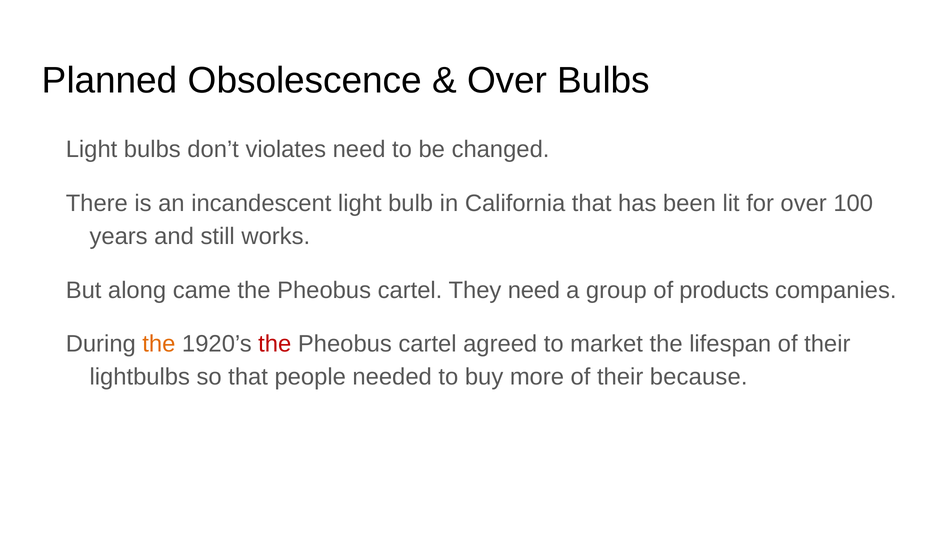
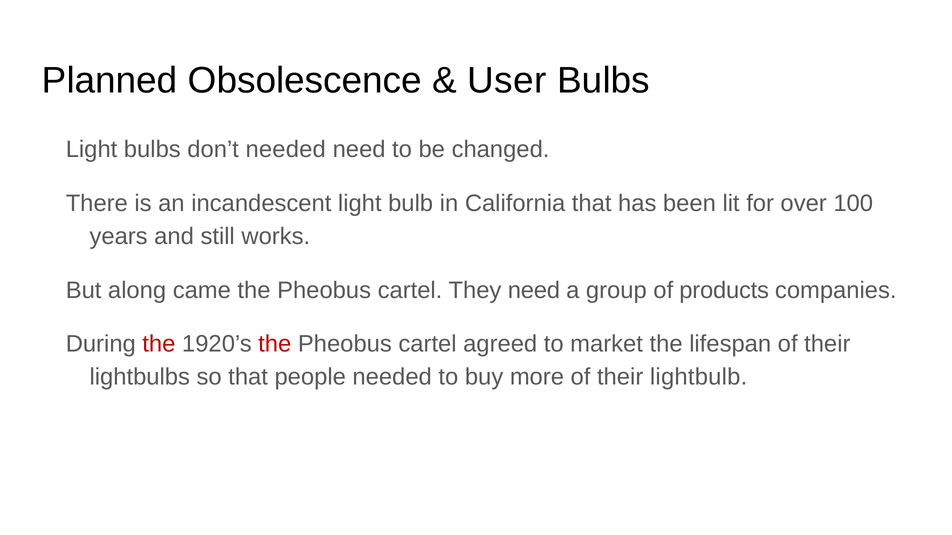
Over: Over -> User (507, 81)
don’t violates: violates -> needed (286, 150)
the colour: orange -> red (159, 344)
because: because -> lightbulb (699, 377)
